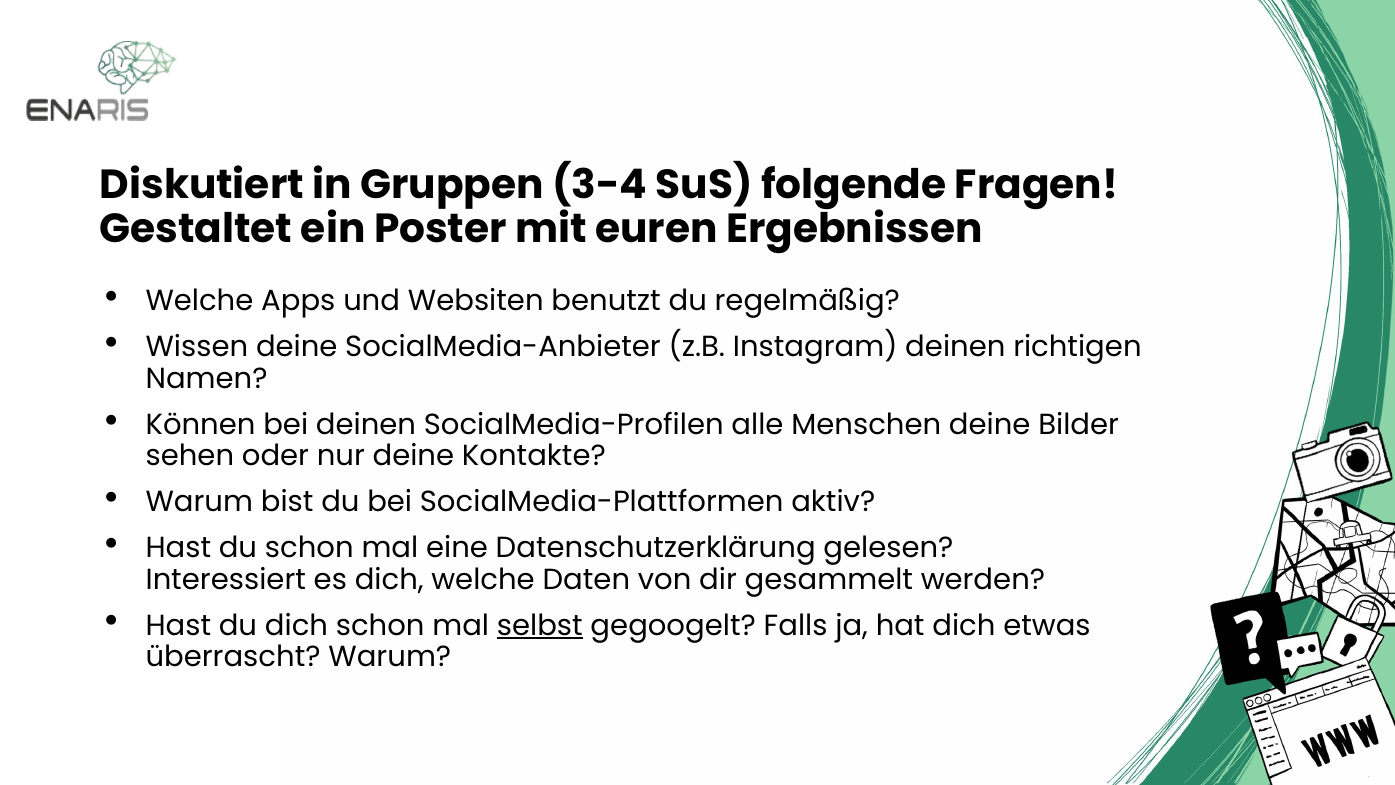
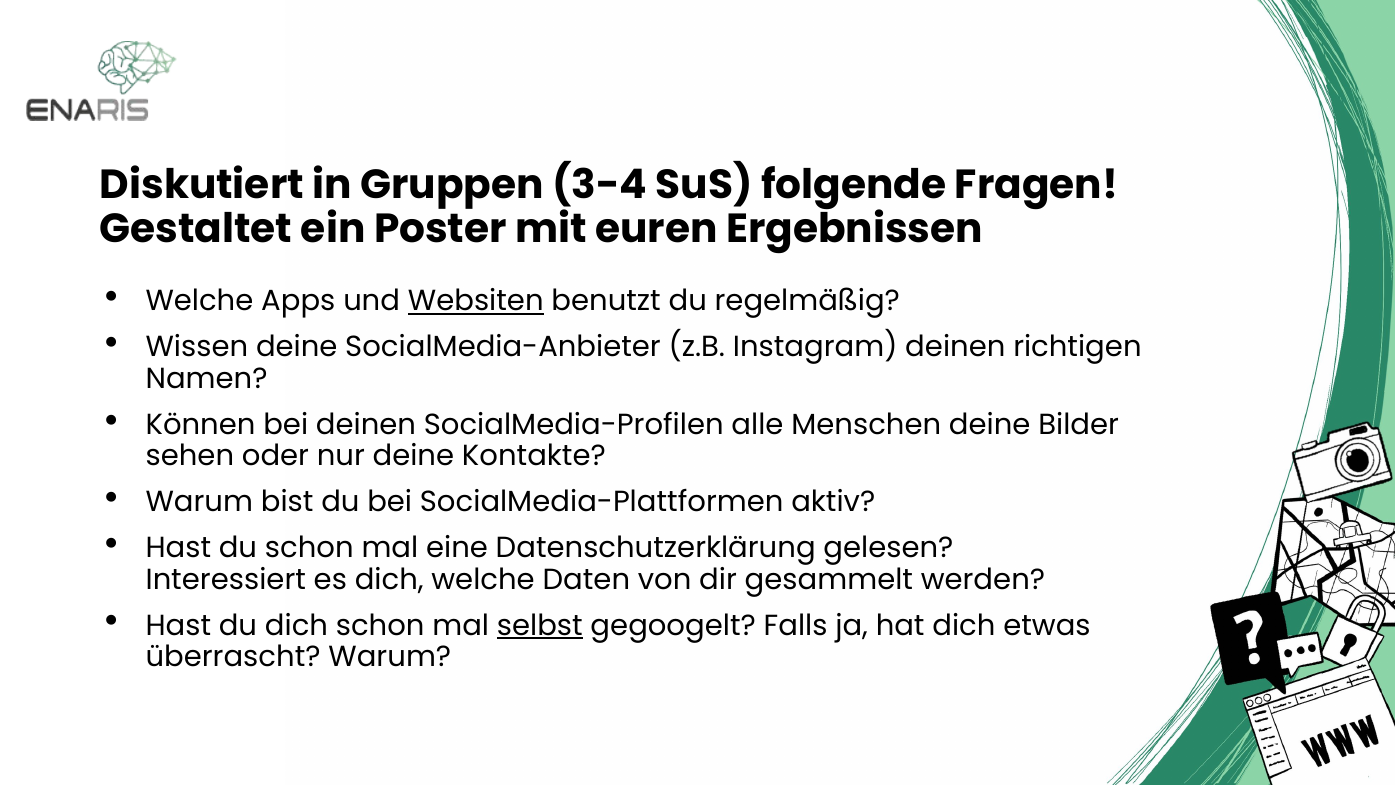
Websiten underline: none -> present (476, 301)
